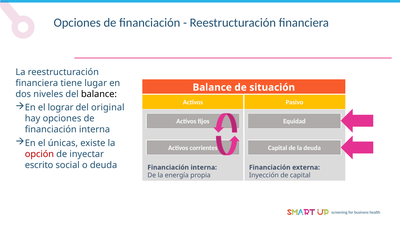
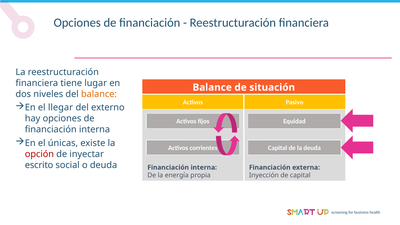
balance colour: black -> orange (99, 94)
lograr: lograr -> llegar (61, 108)
original: original -> externo (108, 108)
